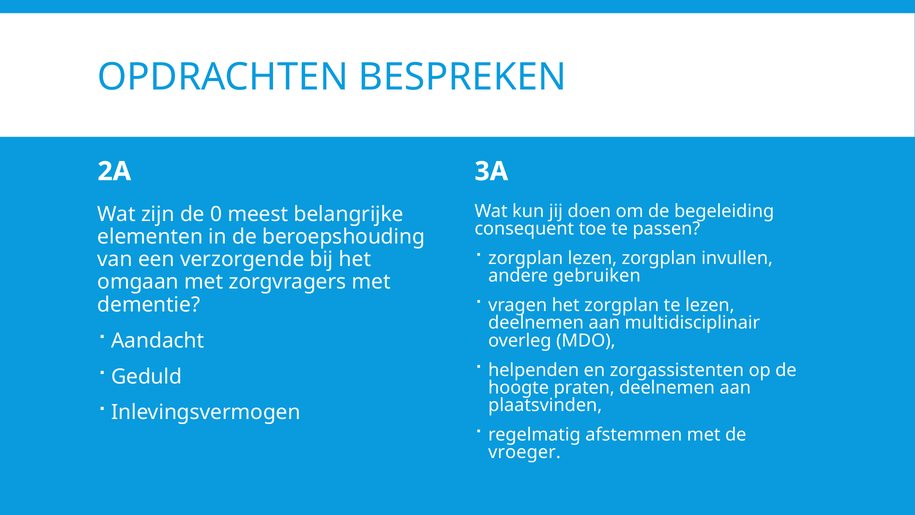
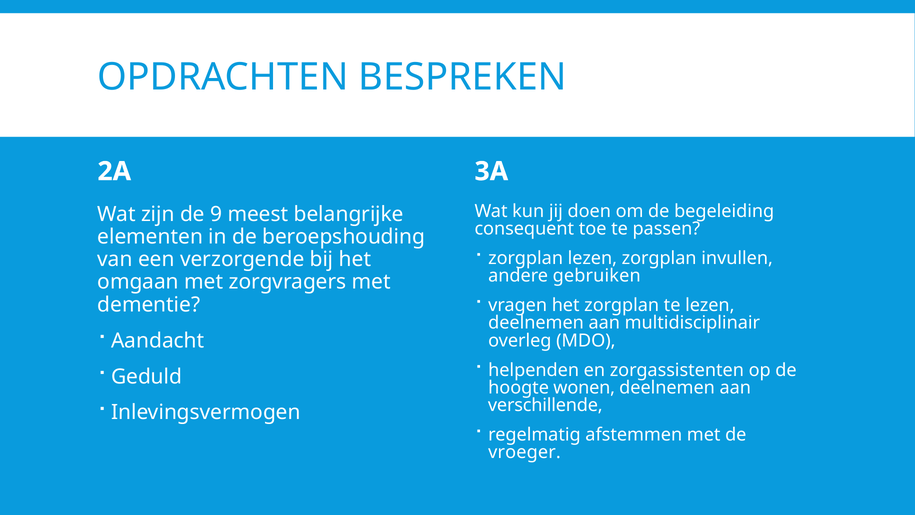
0: 0 -> 9 (216, 214)
praten: praten -> wonen (584, 388)
plaatsvinden: plaatsvinden -> verschillende (545, 405)
